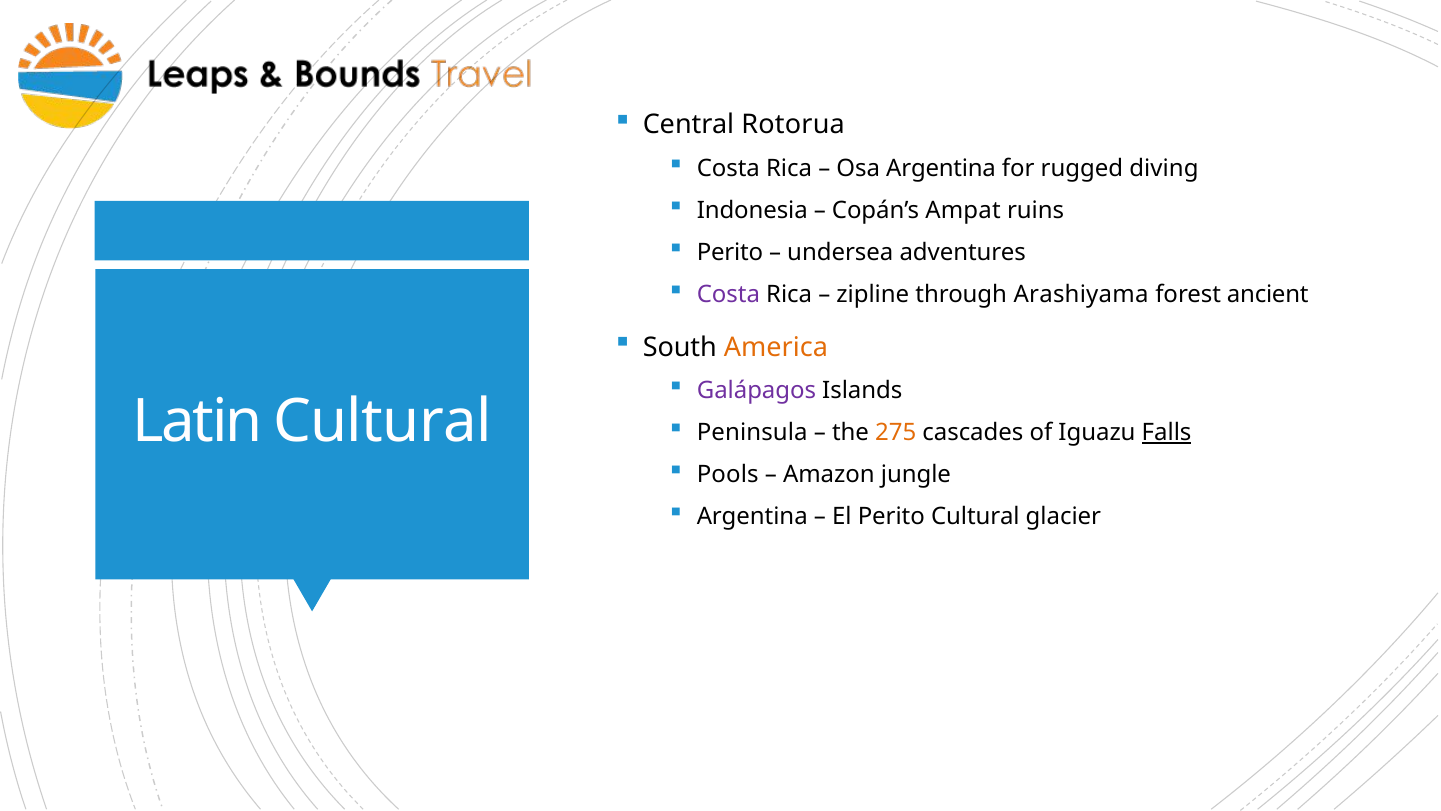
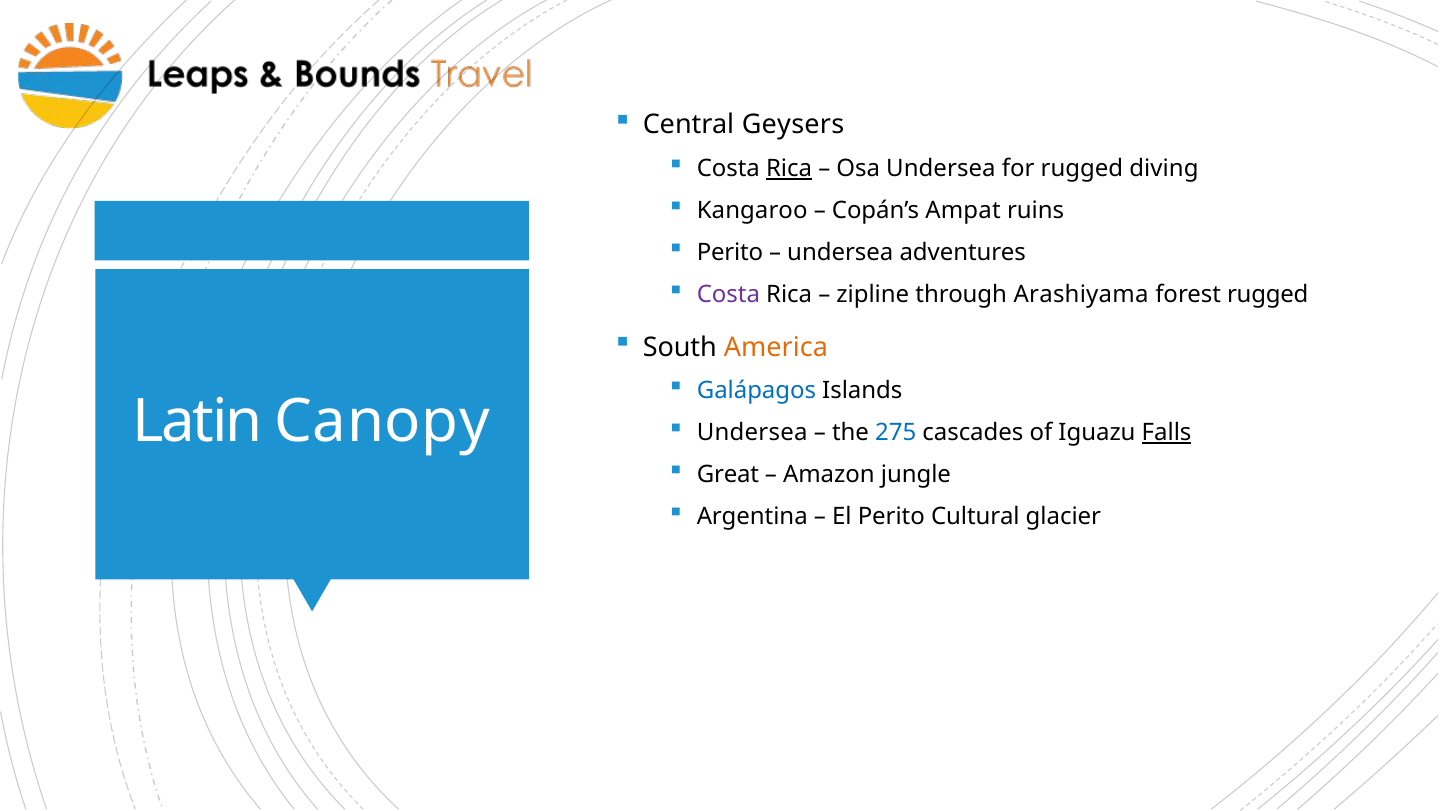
Rotorua: Rotorua -> Geysers (793, 125)
Rica underline: none -> present (789, 169)
Osa Argentina: Argentina -> Undersea (941, 169)
Indonesia: Indonesia -> Kangaroo (752, 211)
forest ancient: ancient -> rugged (1268, 295)
Galápagos colour: purple -> blue (756, 391)
Latin Cultural: Cultural -> Canopy (382, 421)
Peninsula: Peninsula -> Undersea (752, 433)
275 colour: orange -> blue (896, 433)
Pools: Pools -> Great (728, 475)
